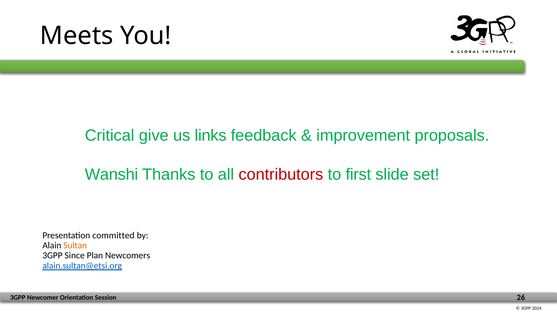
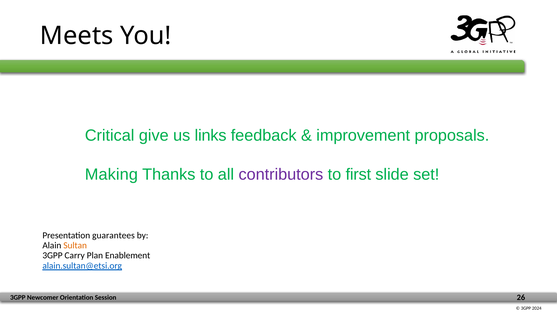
Wanshi: Wanshi -> Making (111, 175)
contributors colour: red -> purple (281, 175)
committed: committed -> guarantees (113, 236)
Since: Since -> Carry (75, 256)
Newcomers: Newcomers -> Enablement (128, 256)
